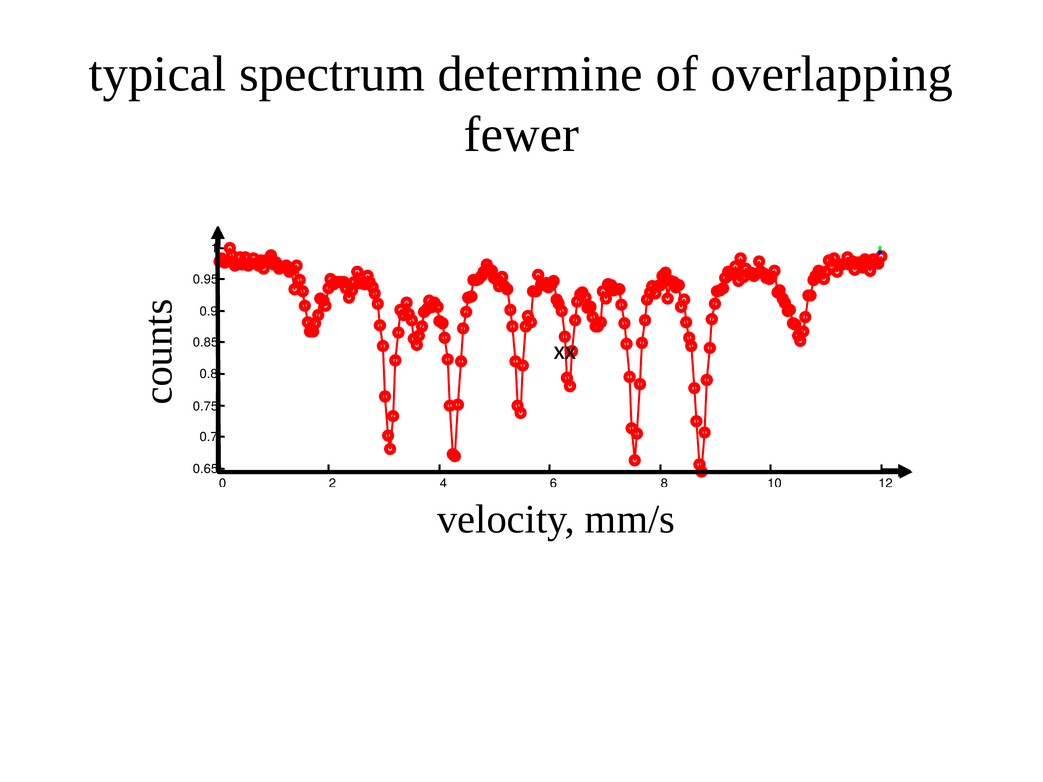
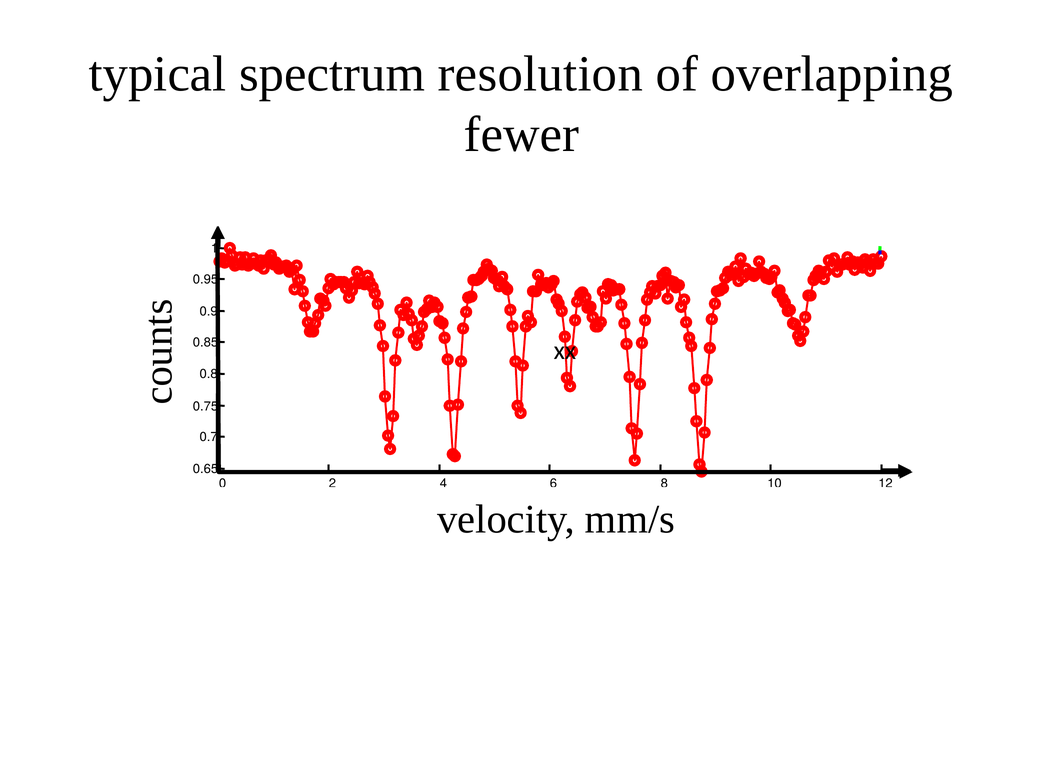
determine: determine -> resolution (540, 74)
